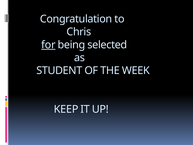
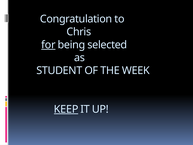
KEEP underline: none -> present (66, 109)
